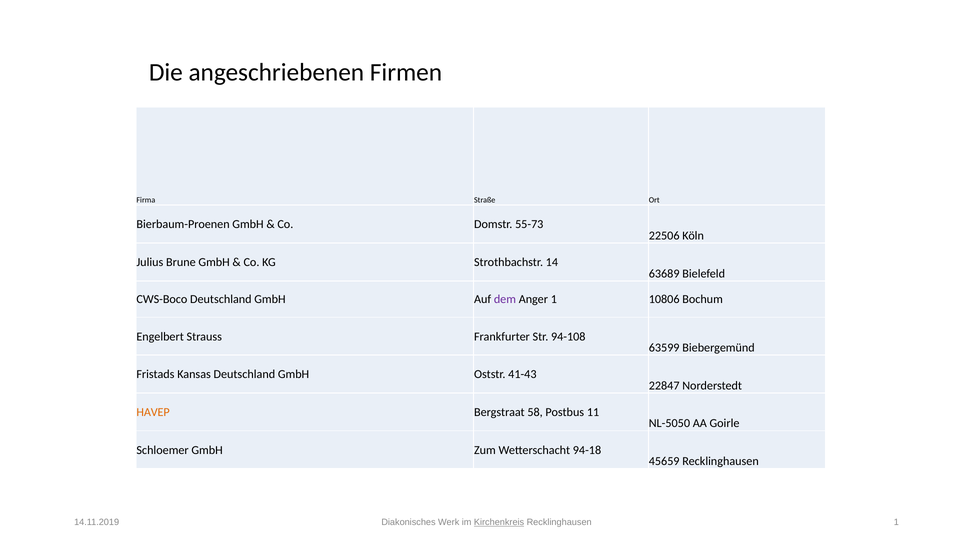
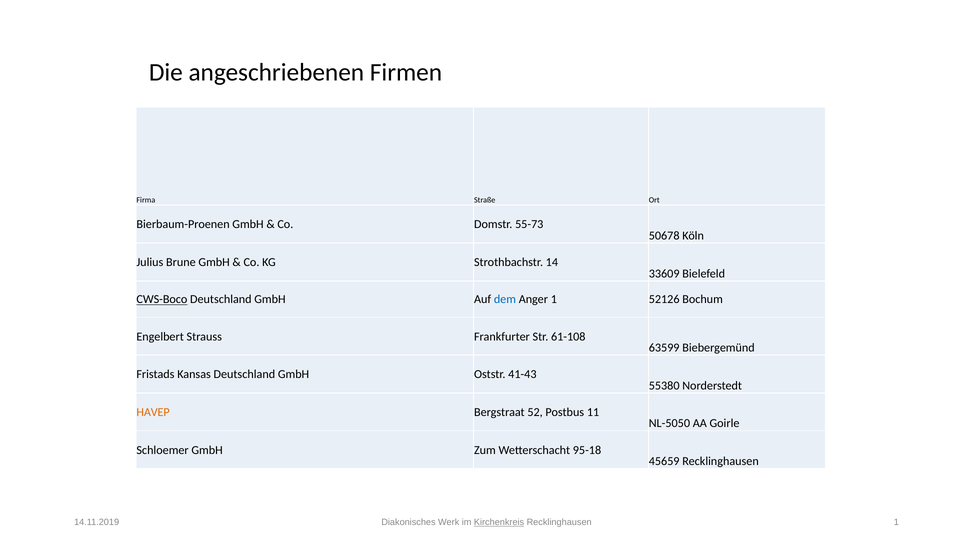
22506: 22506 -> 50678 (664, 236)
63689: 63689 -> 33609 (664, 274)
CWS-Boco underline: none -> present (162, 300)
dem colour: purple -> blue (505, 300)
10806: 10806 -> 52126 (664, 300)
94-108: 94-108 -> 61-108 (568, 337)
22847: 22847 -> 55380 (664, 386)
58: 58 -> 52 (535, 412)
94-18: 94-18 -> 95-18 (587, 450)
